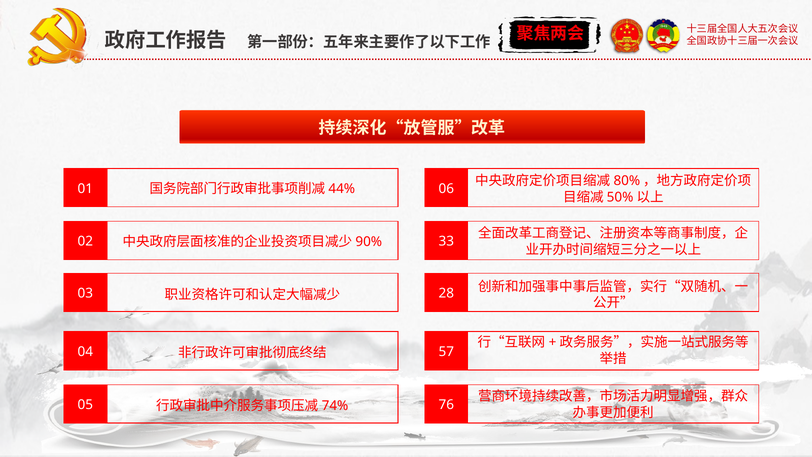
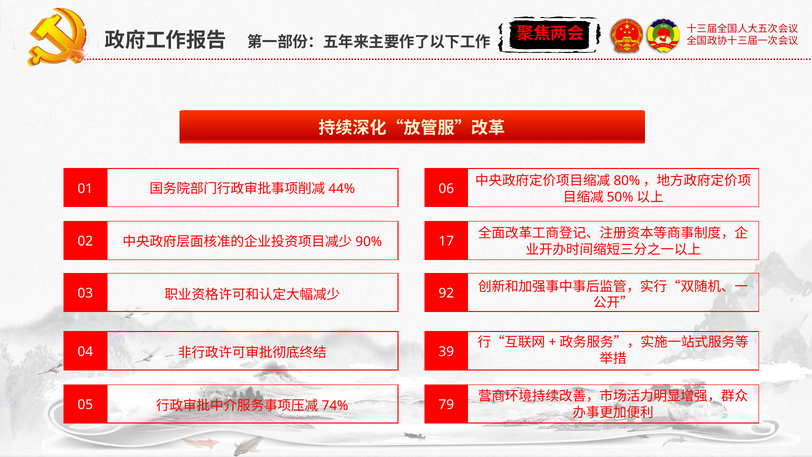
33: 33 -> 17 (446, 241)
28: 28 -> 92 (446, 293)
57: 57 -> 39 (446, 351)
76: 76 -> 79 (446, 405)
